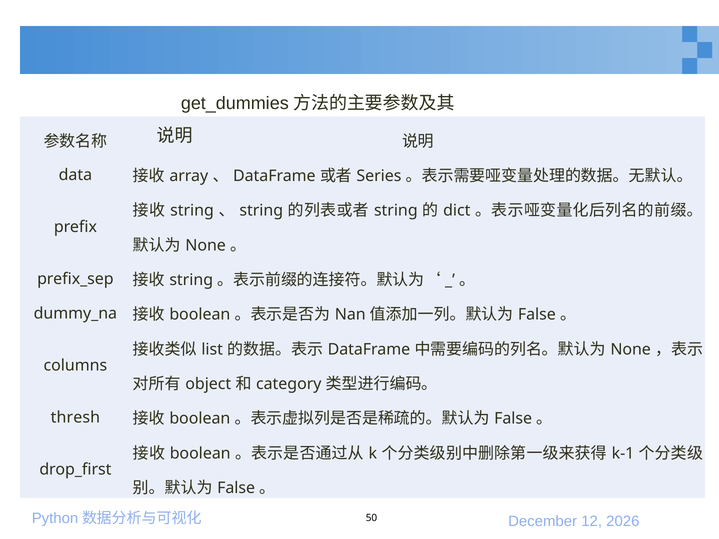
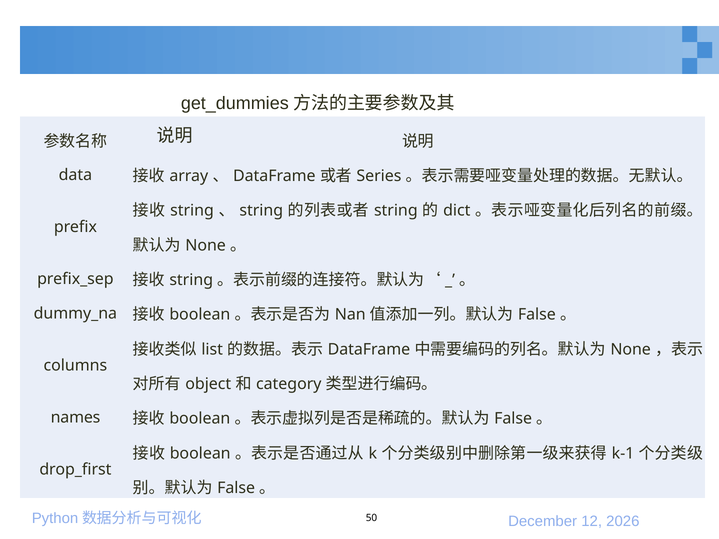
thresh: thresh -> names (76, 418)
